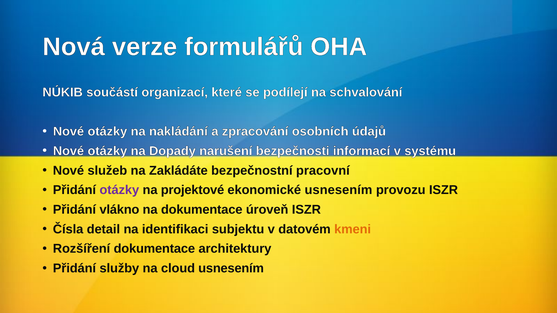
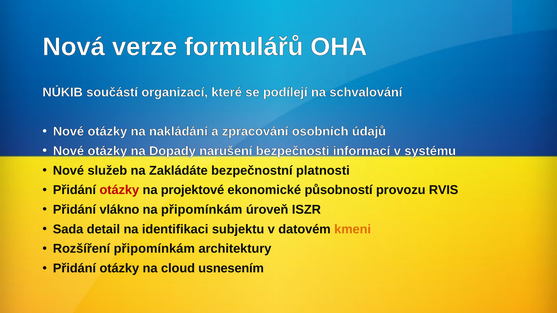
pracovní: pracovní -> platnosti (323, 171)
otázky colour: purple -> red (119, 190)
ekonomické usnesením: usnesením -> působností (339, 190)
provozu ISZR: ISZR -> RVIS (444, 190)
na dokumentace: dokumentace -> připomínkám (202, 210)
Čísla: Čísla -> Sada (68, 229)
Rozšíření dokumentace: dokumentace -> připomínkám (154, 249)
služby: služby -> otázky (119, 269)
